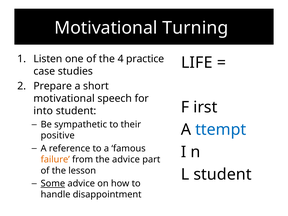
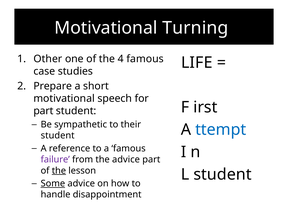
Listen: Listen -> Other (48, 59)
4 practice: practice -> famous (145, 59)
into: into -> part (43, 111)
positive: positive -> student (58, 136)
failure colour: orange -> purple (55, 160)
the underline: none -> present (59, 171)
